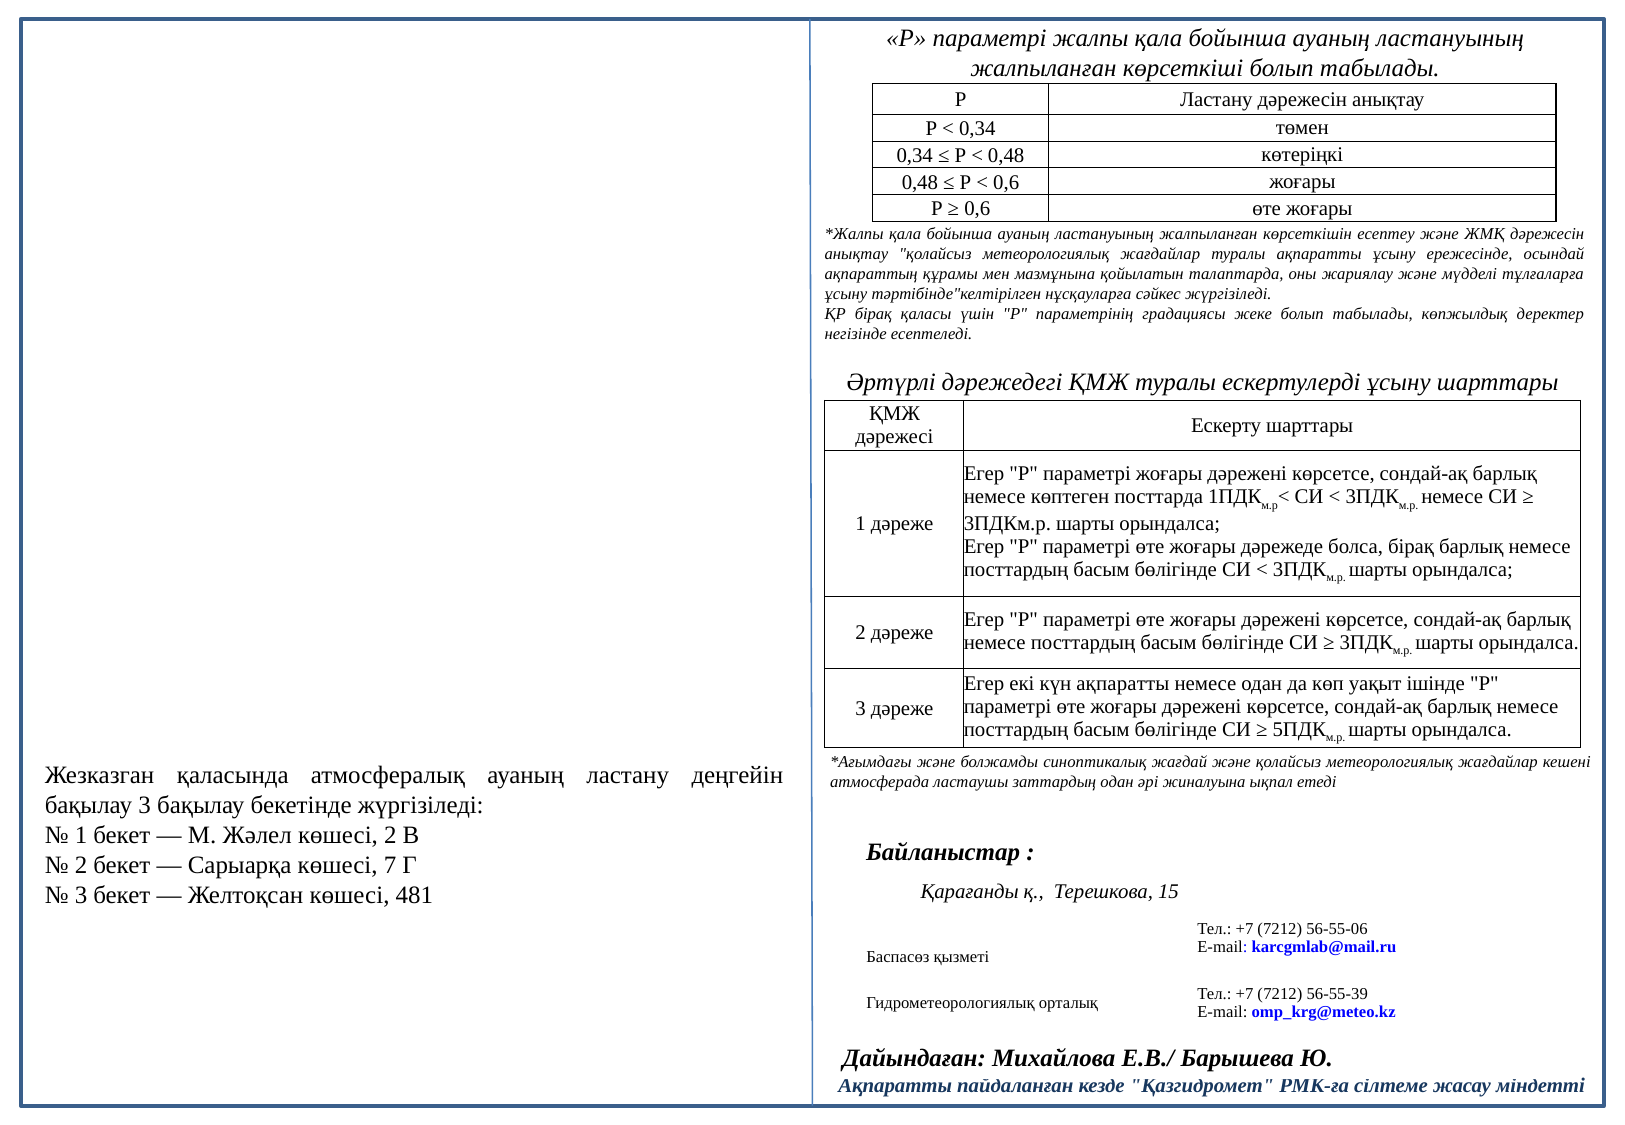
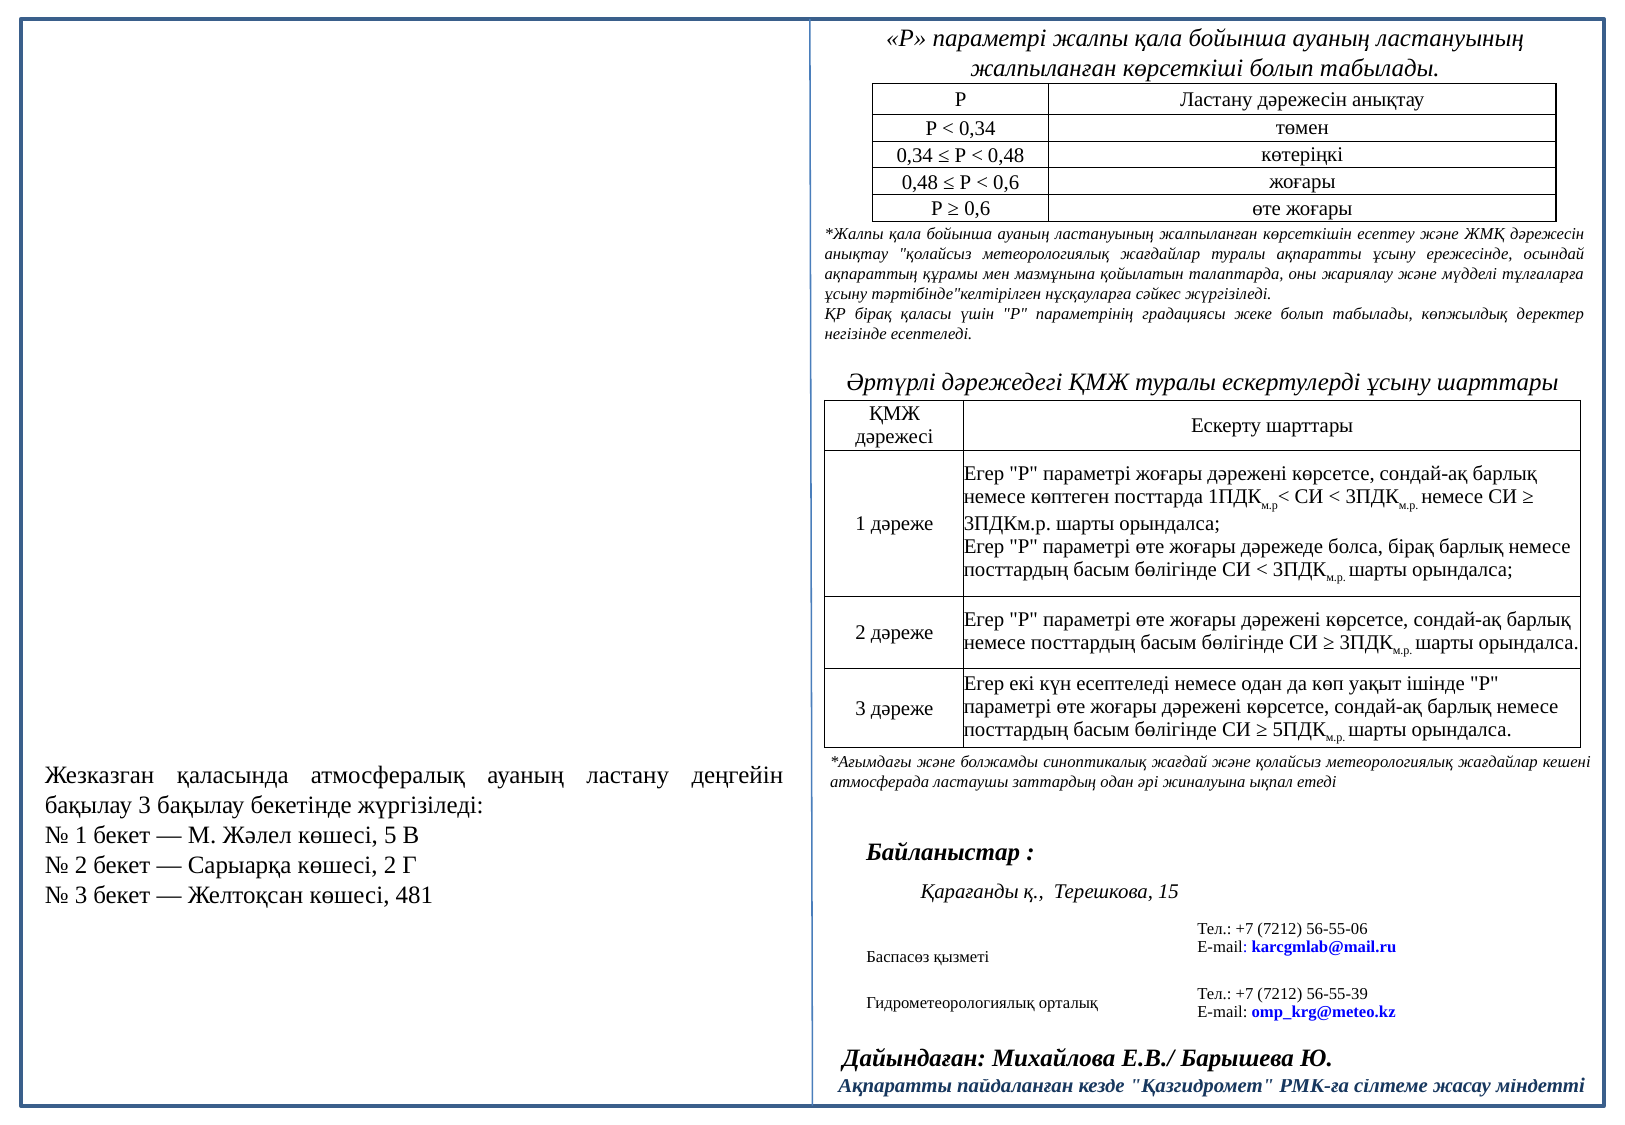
күн ақпаратты: ақпаратты -> есептеледі (1123, 684)
көшесі 2: 2 -> 5 (390, 836)
көшесі 7: 7 -> 2 (390, 866)
